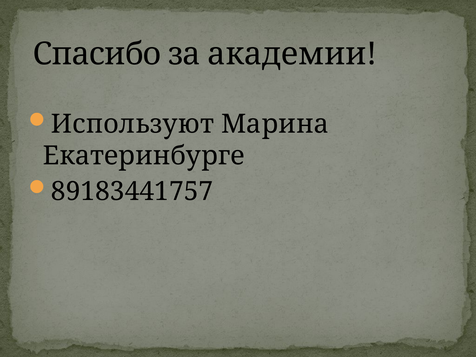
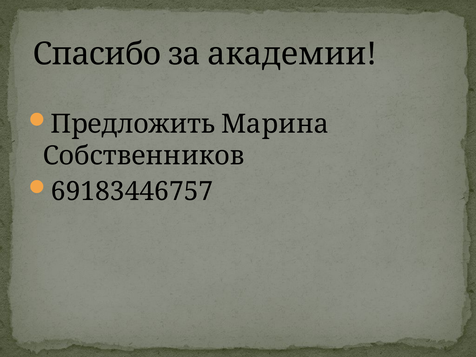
Используют: Используют -> Предложить (133, 124)
Екатеринбурге: Екатеринбурге -> Собственников (144, 156)
89183441757: 89183441757 -> 69183446757 (132, 191)
